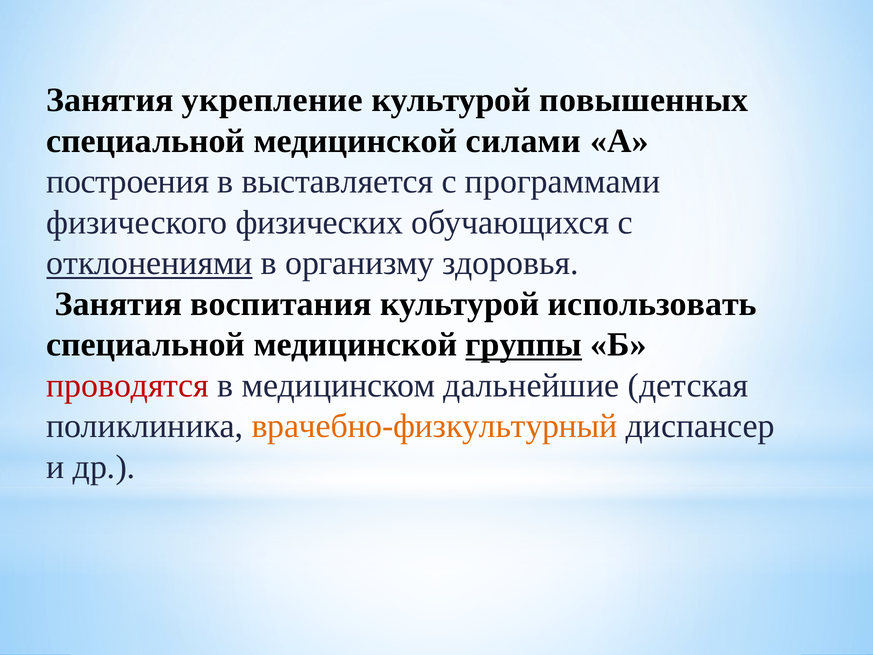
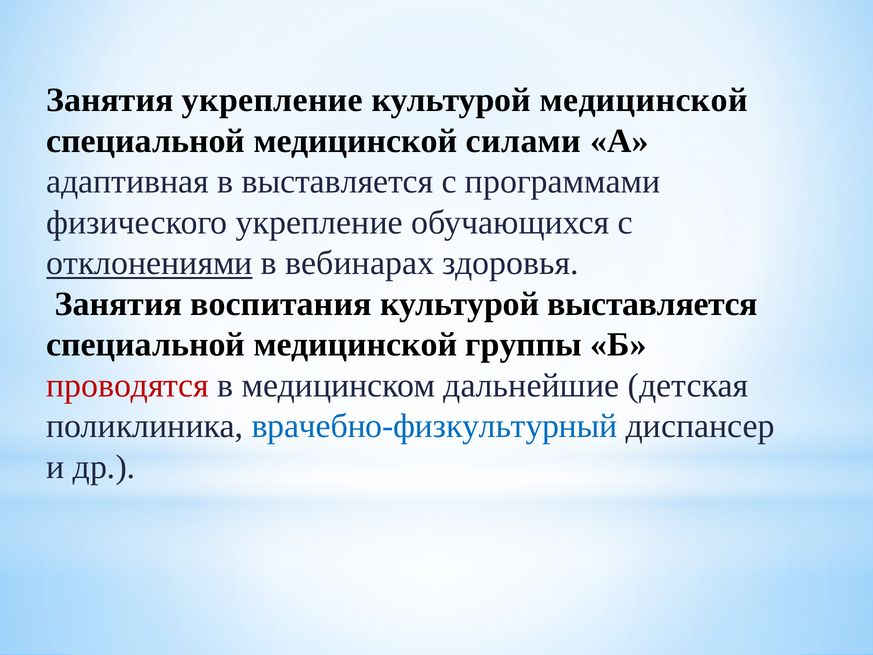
культурой повышенных: повышенных -> медицинской (644, 100)
построения: построения -> адаптивная (128, 182)
физического физических: физических -> укрепление (319, 222)
организму: организму -> вебинарах (360, 263)
культурой использовать: использовать -> выставляется (653, 304)
группы underline: present -> none (524, 345)
врачебно-физкультурный colour: orange -> blue (435, 426)
